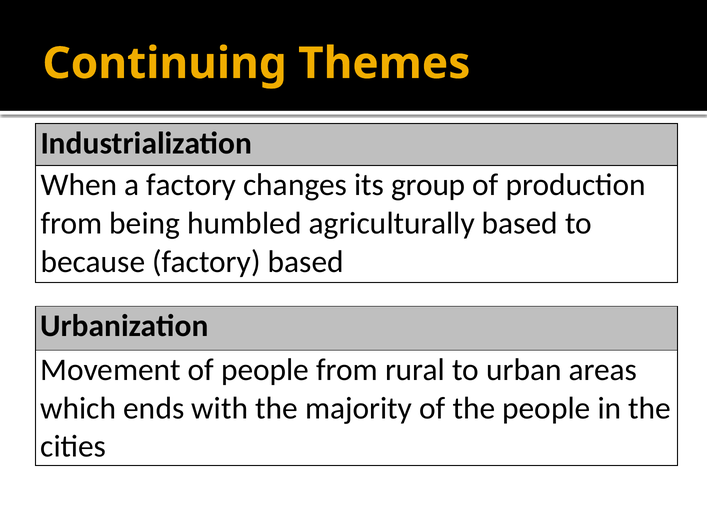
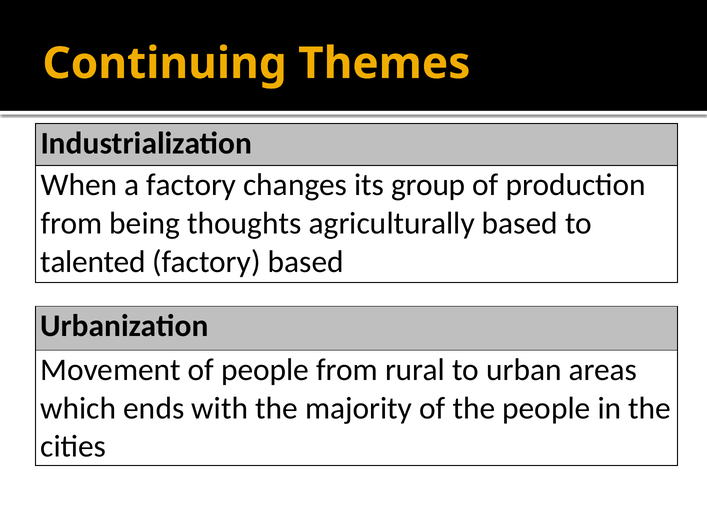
humbled: humbled -> thoughts (244, 223)
because: because -> talented (93, 262)
